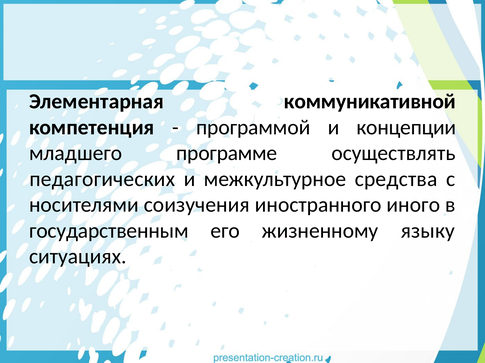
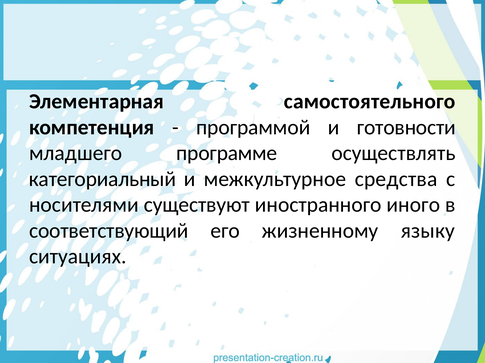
коммуникативной: коммуникативной -> самостоятельного (370, 102)
концепции: концепции -> готовности (406, 128)
педагогических: педагогических -> категориальный (102, 179)
соизучения: соизучения -> существуют (197, 205)
государственным: государственным -> соответствующий (109, 231)
